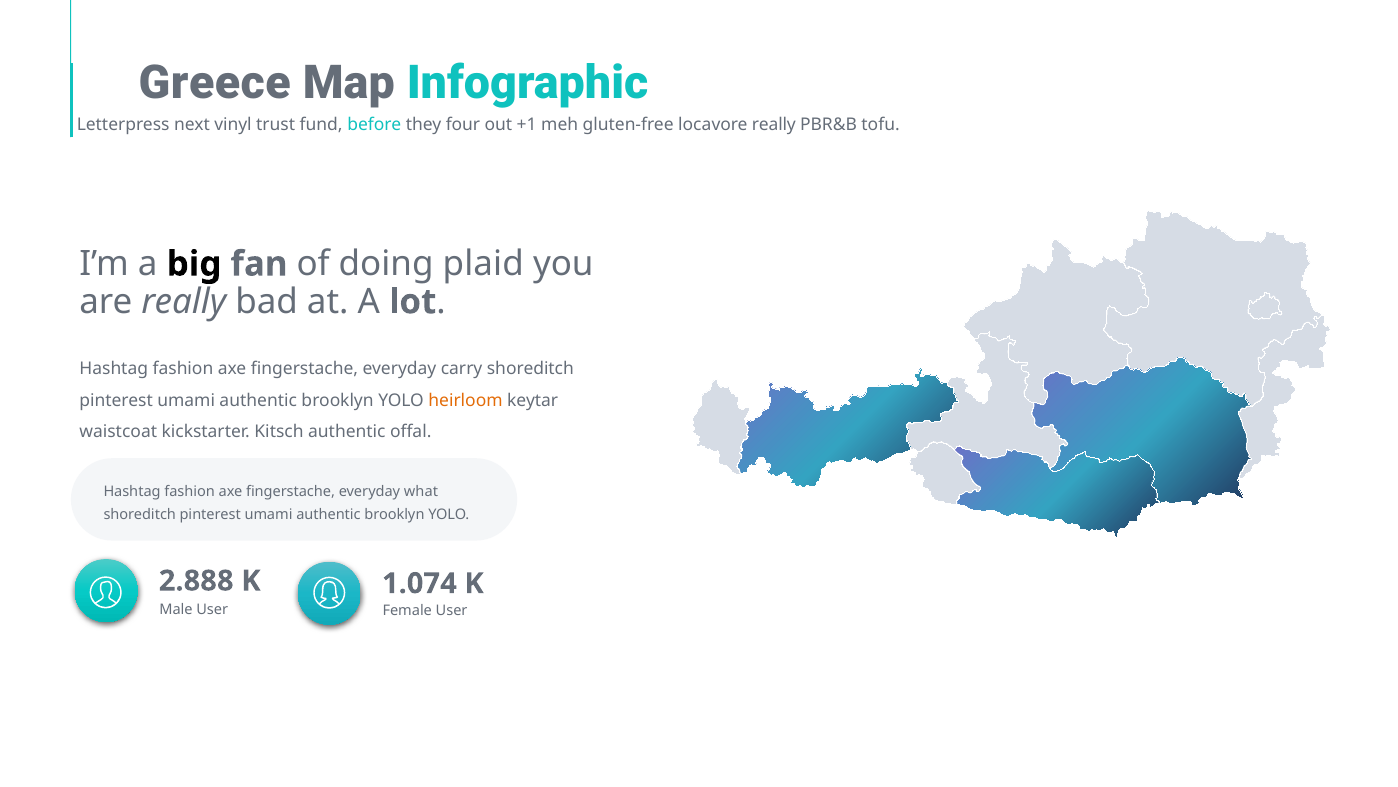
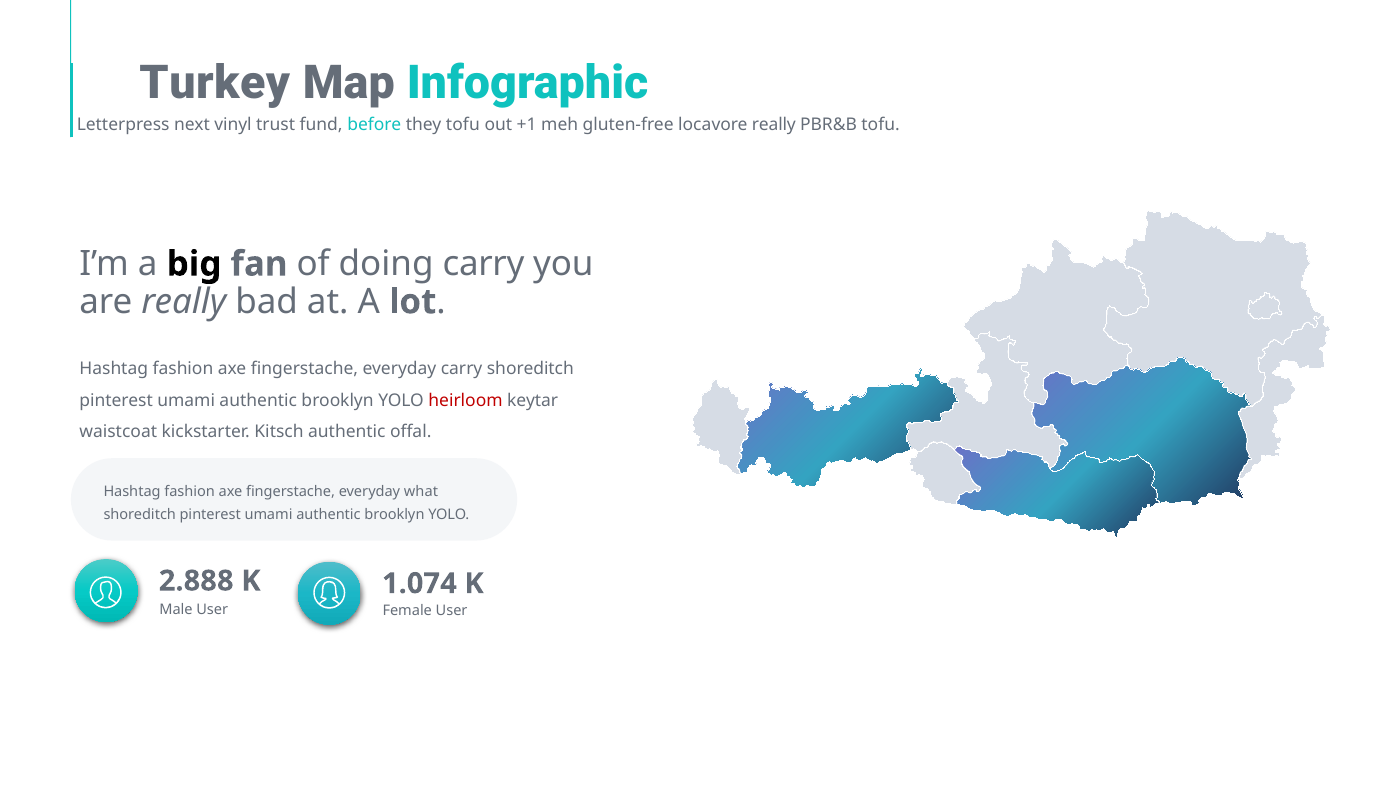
Greece: Greece -> Turkey (215, 83)
they four: four -> tofu (463, 124)
doing plaid: plaid -> carry (483, 264)
heirloom colour: orange -> red (466, 400)
